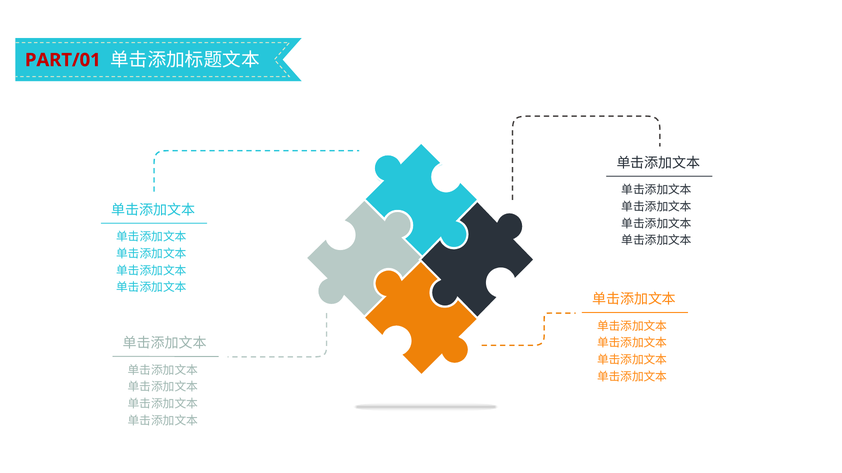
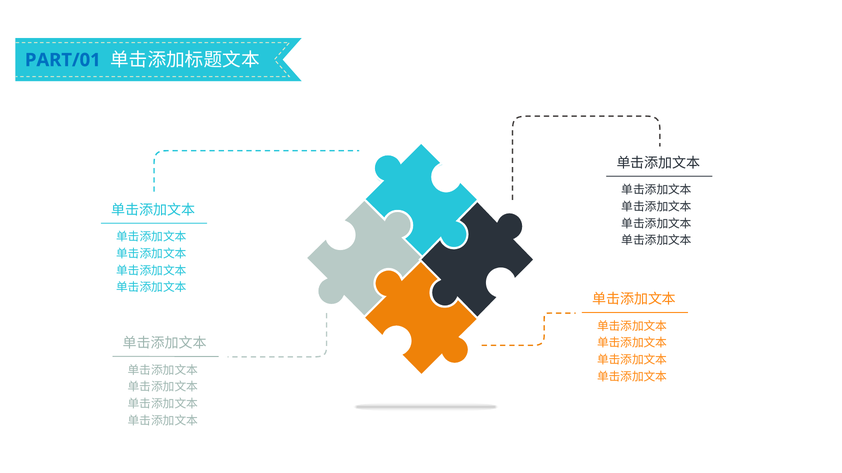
PART/01 colour: red -> blue (63, 60)
